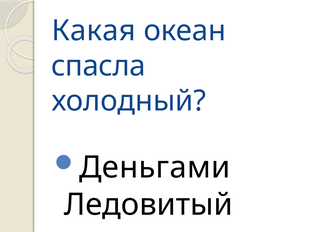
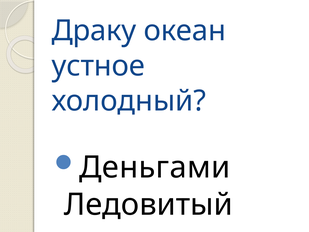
Какая: Какая -> Драку (94, 31)
спасла: спасла -> устное (98, 66)
